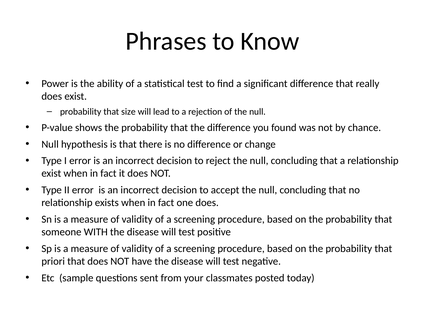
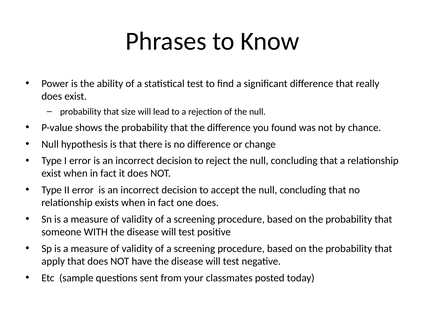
priori: priori -> apply (53, 261)
